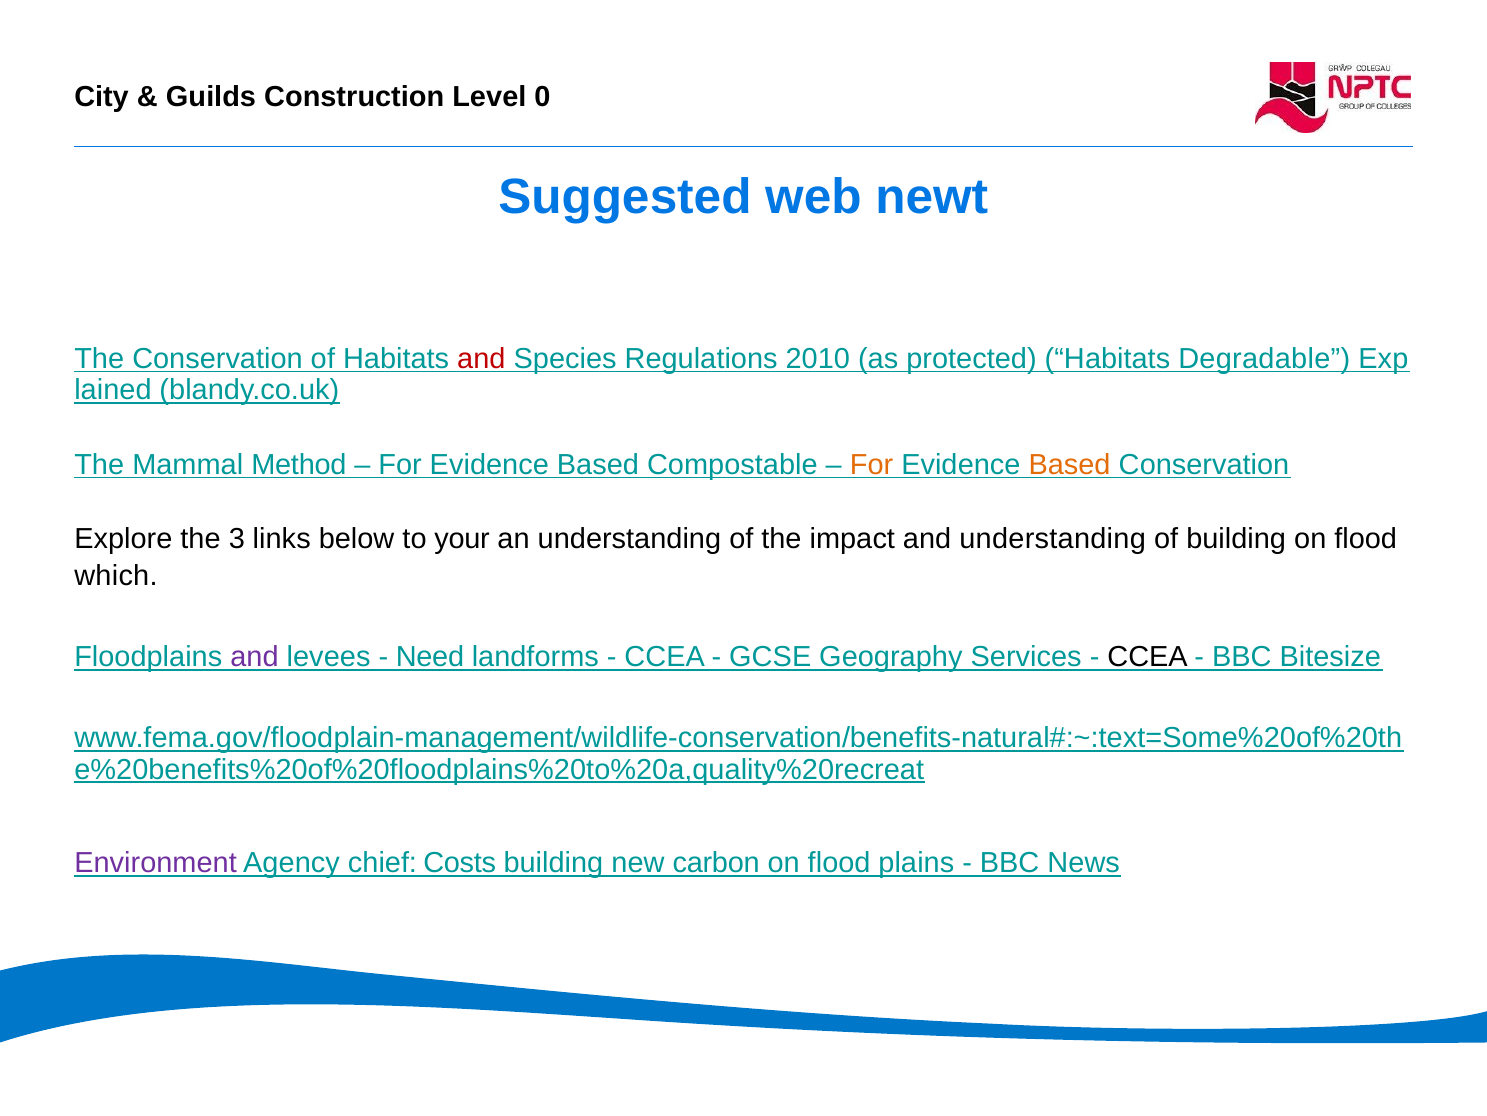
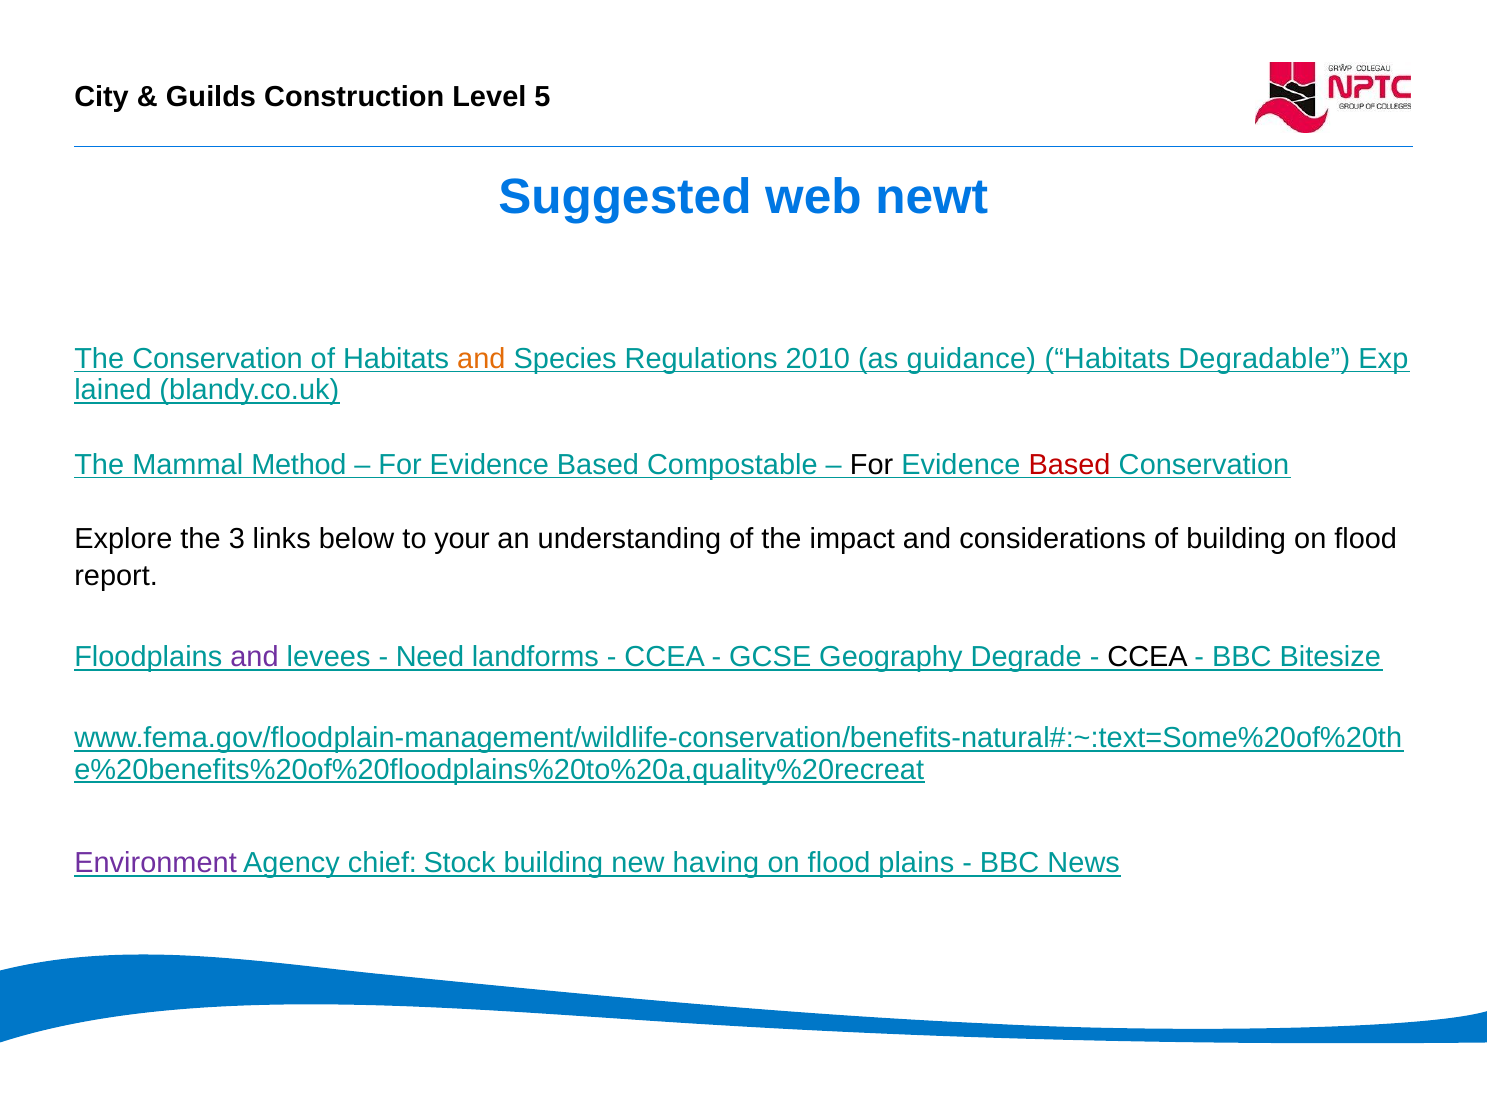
0: 0 -> 5 (543, 97)
and colour: red -> orange (481, 359)
protected: protected -> guidance (971, 359)
For colour: orange -> black (872, 464)
Based colour: orange -> red (1070, 464)
and understanding: understanding -> considerations (1053, 538)
which: which -> report (116, 576)
Services: Services -> Degrade (1026, 657)
Costs: Costs -> Stock (460, 862)
carbon: carbon -> having (716, 862)
